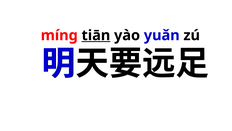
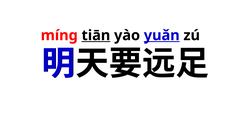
yuǎn underline: none -> present (162, 35)
